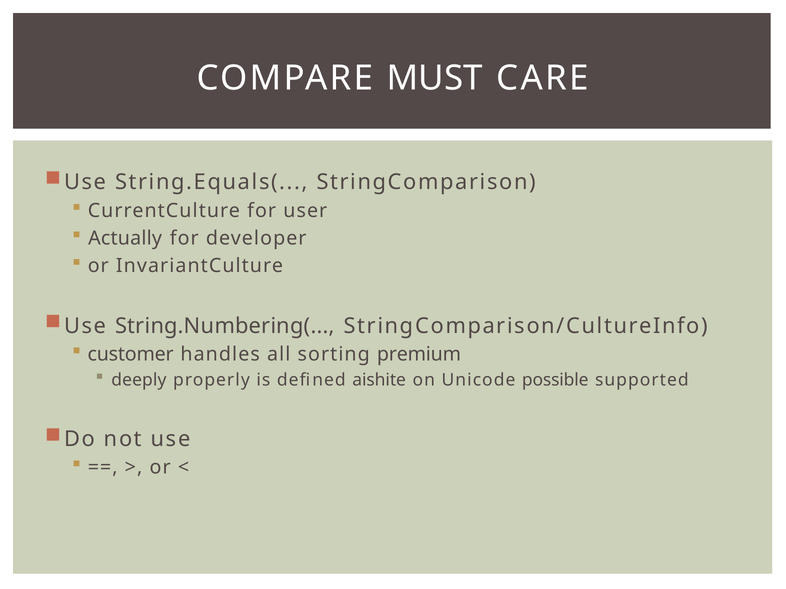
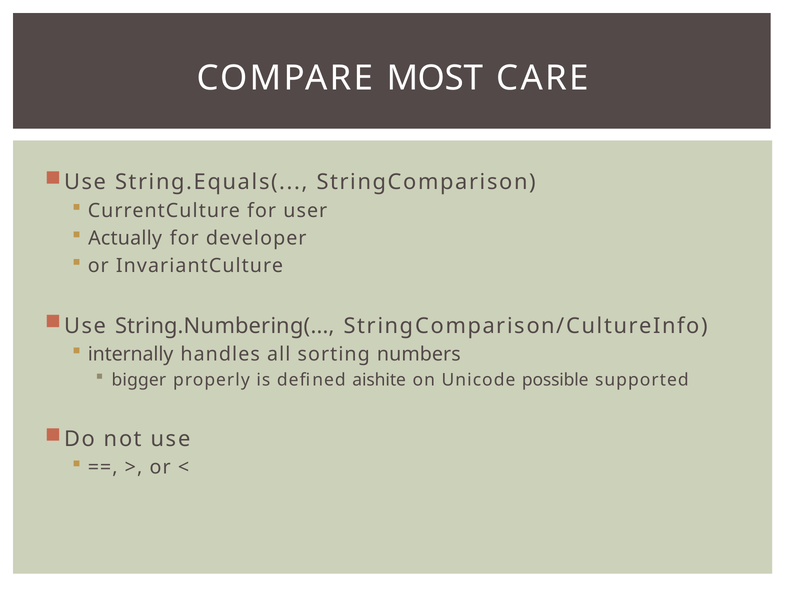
MUST: MUST -> MOST (435, 78)
customer: customer -> internally (131, 355)
premium: premium -> numbers (419, 355)
deeply: deeply -> bigger (139, 380)
